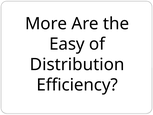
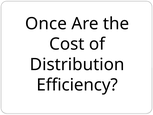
More: More -> Once (46, 24)
Easy: Easy -> Cost (67, 44)
